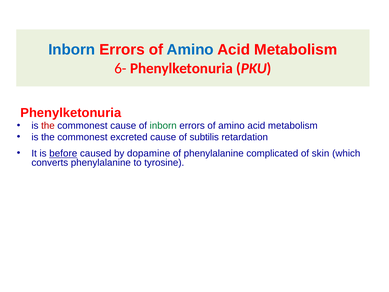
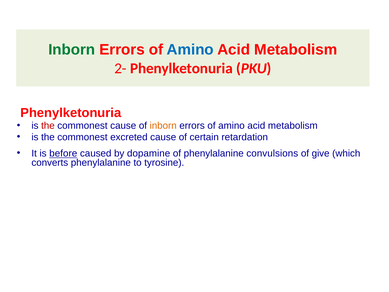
Inborn colour: blue -> green (72, 50)
6-: 6- -> 2- (120, 68)
inborn colour: green -> orange (163, 126)
subtilis: subtilis -> certain (204, 137)
complicated: complicated -> convulsions (272, 153)
skin: skin -> give (321, 153)
